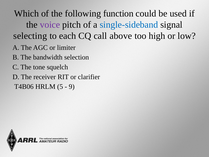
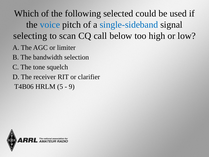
function: function -> selected (118, 14)
voice colour: purple -> blue (50, 25)
each: each -> scan (68, 36)
above: above -> below (121, 36)
